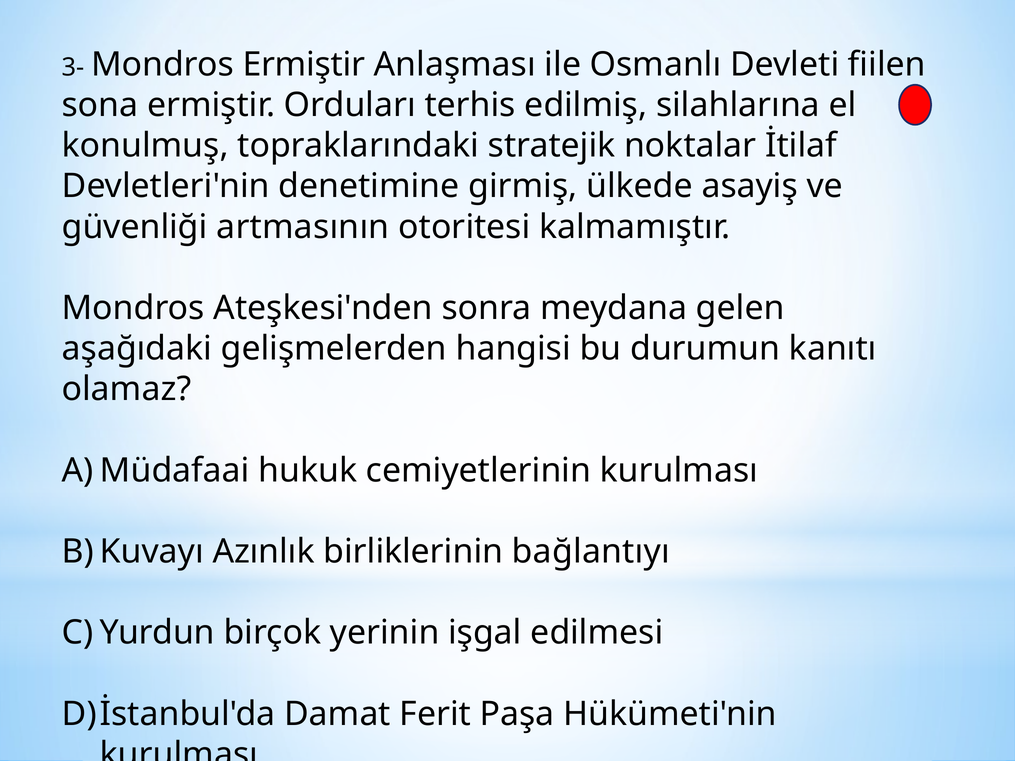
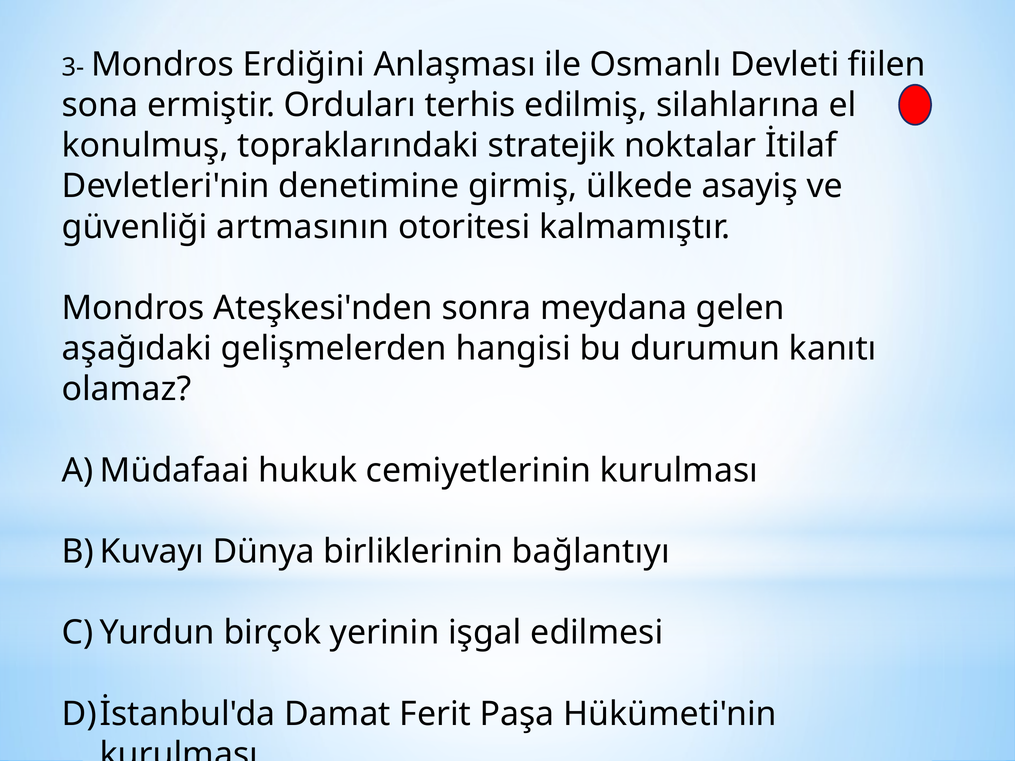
Mondros Ermiştir: Ermiştir -> Erdiğini (304, 65)
Azınlık: Azınlık -> Dünya (264, 552)
